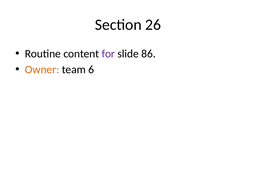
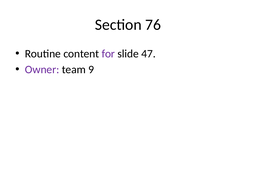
26: 26 -> 76 (153, 25)
86: 86 -> 47 (148, 54)
Owner colour: orange -> purple (42, 70)
6: 6 -> 9 (91, 70)
